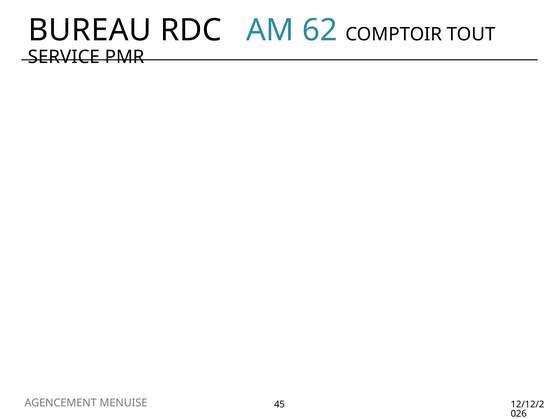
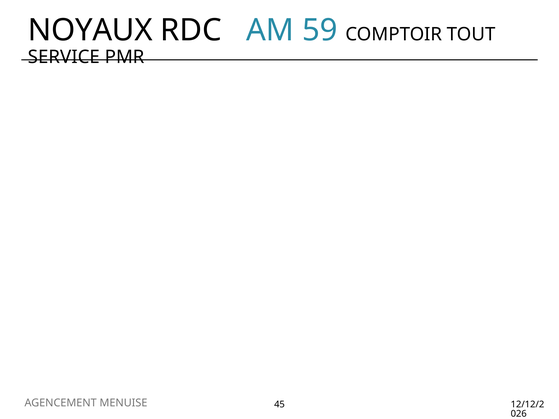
BUREAU: BUREAU -> NOYAUX (90, 30)
62: 62 -> 59 (320, 30)
